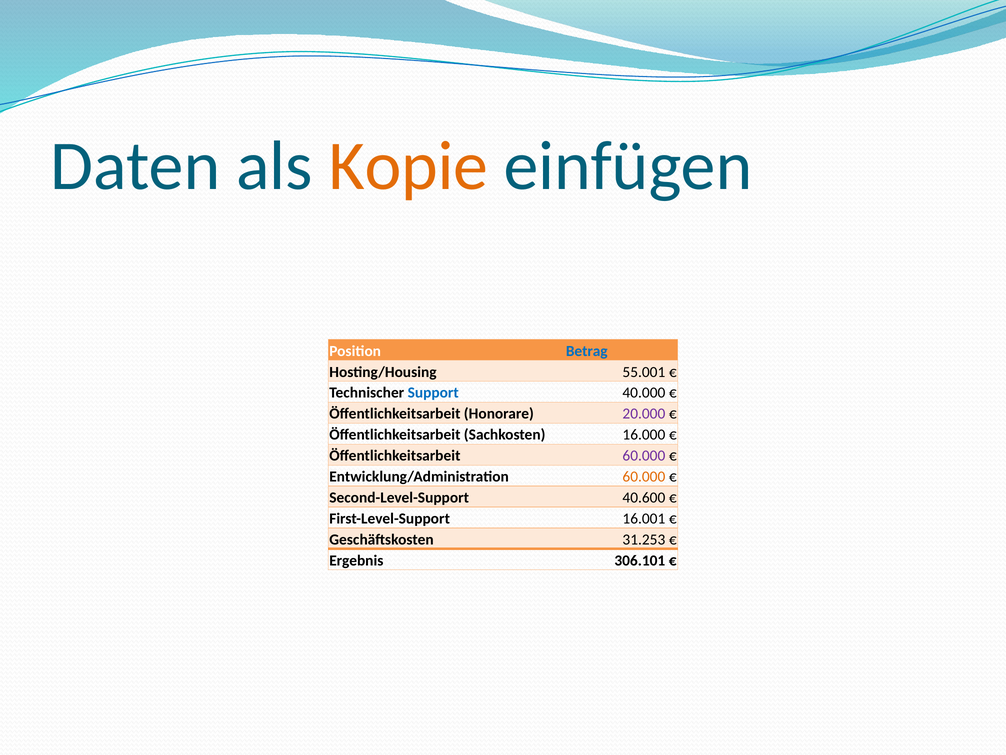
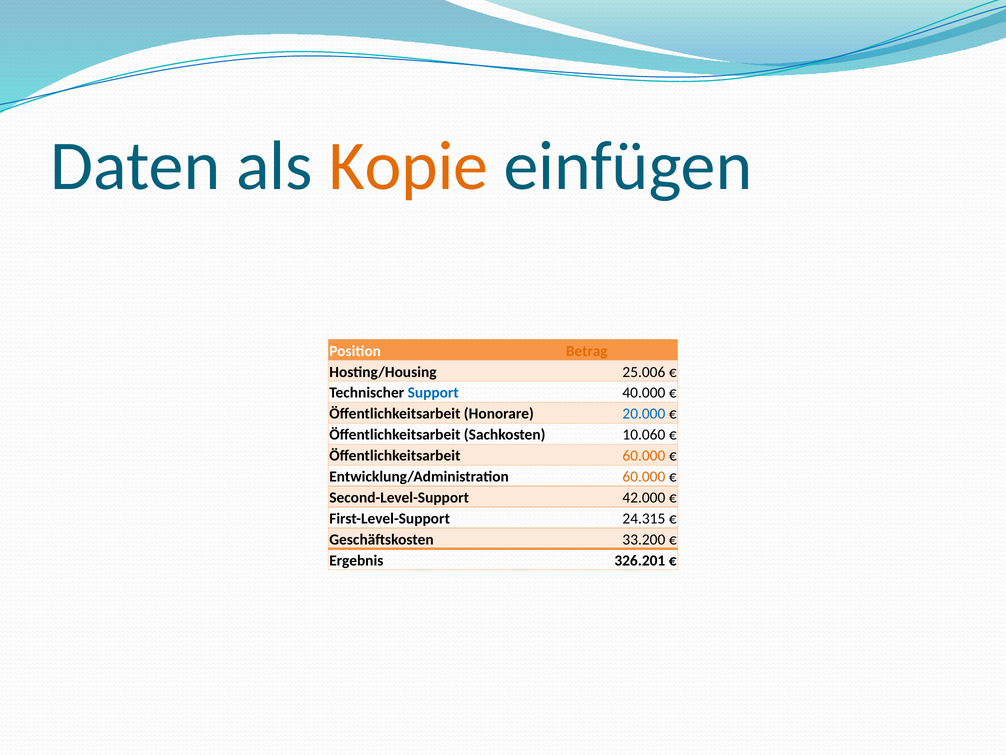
Betrag colour: blue -> orange (587, 351)
55.001: 55.001 -> 25.006 (644, 372)
20.000 colour: purple -> blue (644, 414)
16.000: 16.000 -> 10.060 (644, 435)
60.000 colour: purple -> orange (644, 456)
40.600: 40.600 -> 42.000 (644, 497)
16.001: 16.001 -> 24.315 (644, 518)
31.253: 31.253 -> 33.200 (644, 539)
306.101: 306.101 -> 326.201 (640, 560)
